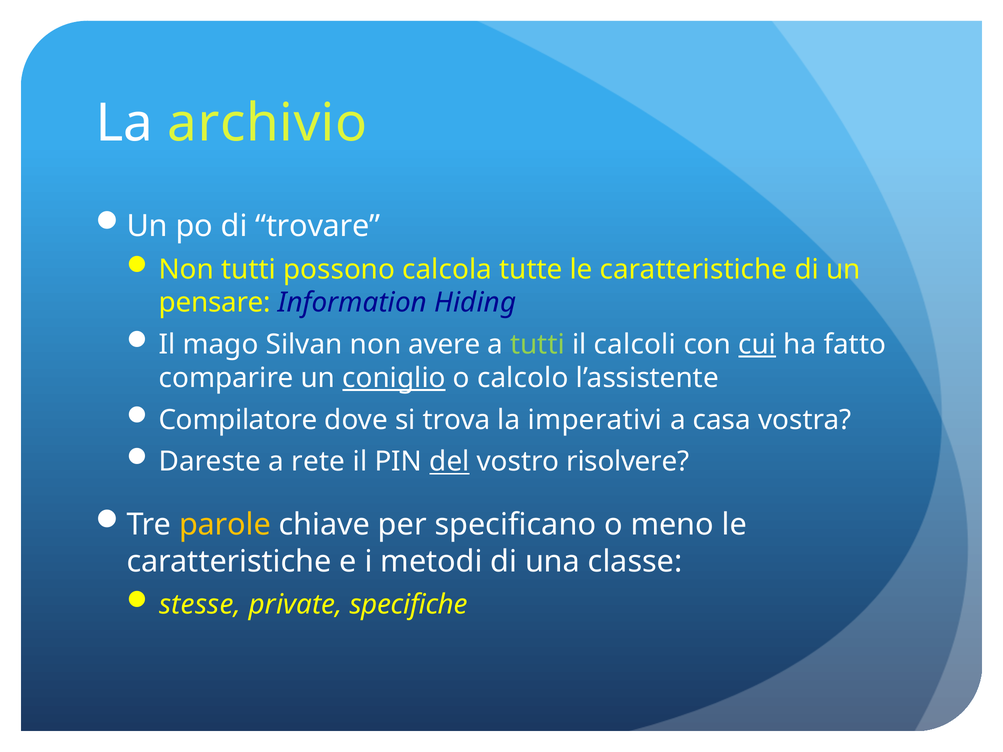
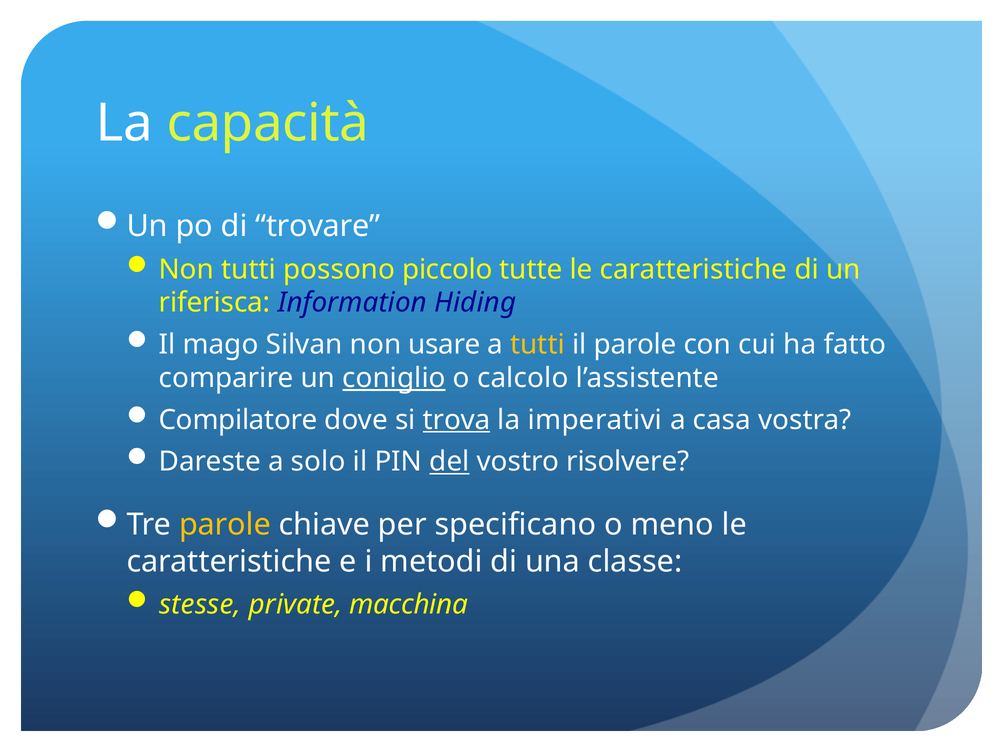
archivio: archivio -> capacità (268, 123)
calcola: calcola -> piccolo (447, 269)
pensare: pensare -> riferisca (215, 303)
avere: avere -> usare (444, 345)
tutti colour: light green -> yellow (538, 345)
il calcoli: calcoli -> parole (635, 345)
cui underline: present -> none (757, 345)
trova underline: none -> present (457, 420)
rete: rete -> solo (318, 462)
specifiche: specifiche -> macchina (409, 605)
